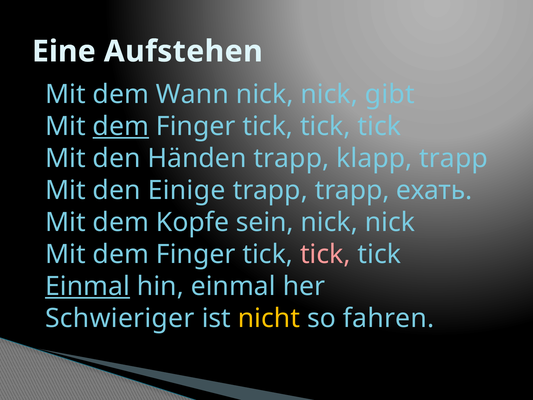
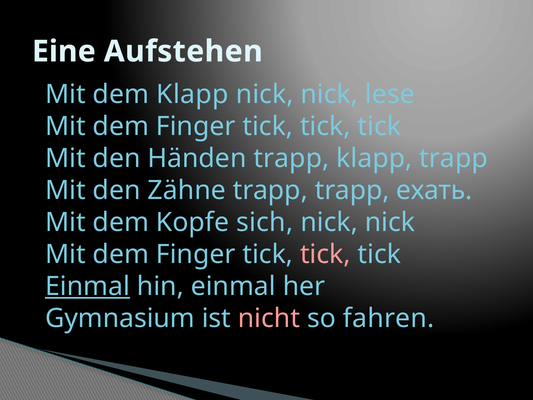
dem Wann: Wann -> Klapp (192, 94)
gibt: gibt -> lese (390, 94)
dem underline: present -> none (121, 126)
Einige: Einige -> Zähne (187, 190)
sein: sein -> sich (265, 222)
Schwieriger: Schwieriger -> Gymnasium (120, 318)
nicht colour: yellow -> pink (269, 318)
